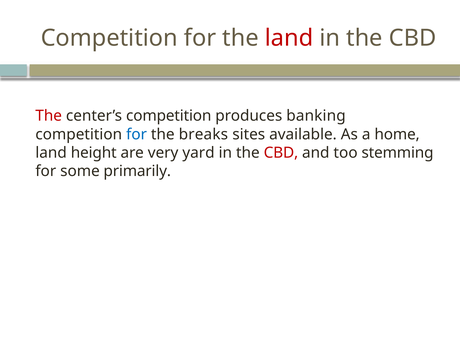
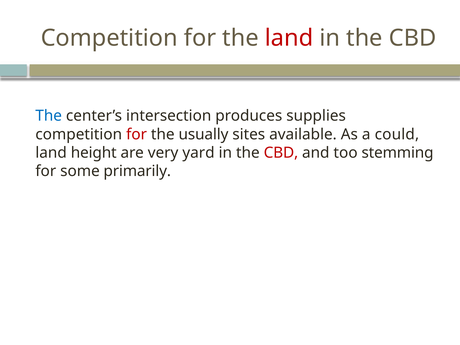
The colour: red -> blue (49, 116)
center’s competition: competition -> intersection (169, 116)
banking: banking -> supplies (316, 116)
for colour: blue -> red (137, 134)
breaks: breaks -> usually (204, 134)
home: home -> could (397, 134)
